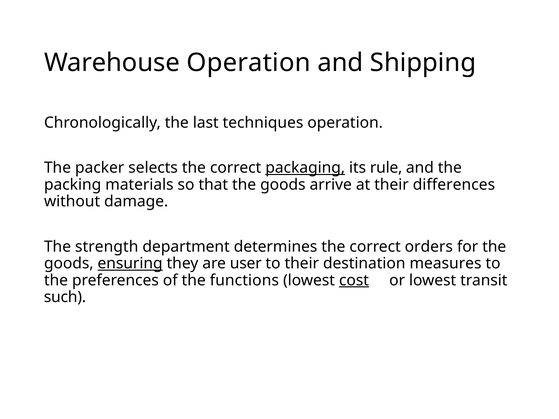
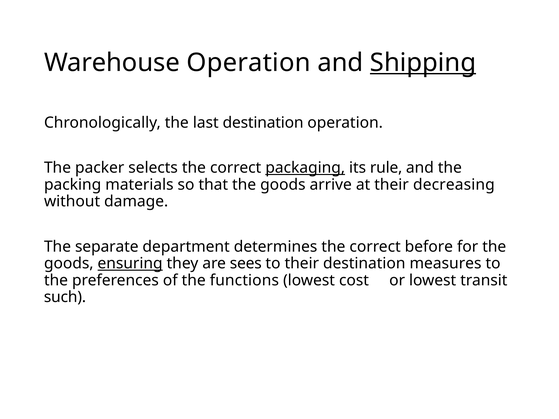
Shipping underline: none -> present (423, 63)
last techniques: techniques -> destination (263, 123)
differences: differences -> decreasing (454, 185)
strength: strength -> separate (107, 247)
orders: orders -> before (429, 247)
user: user -> sees (246, 264)
cost underline: present -> none (354, 280)
